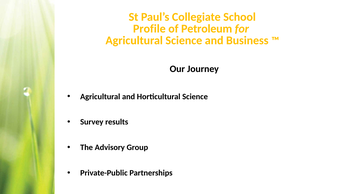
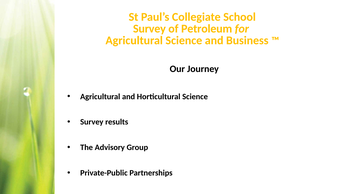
Profile: Profile -> Survey (149, 29)
